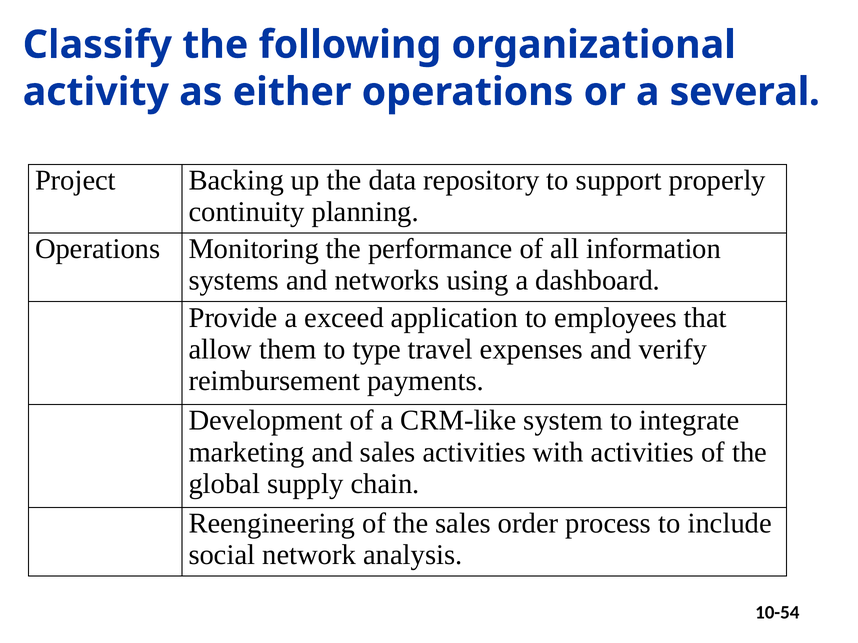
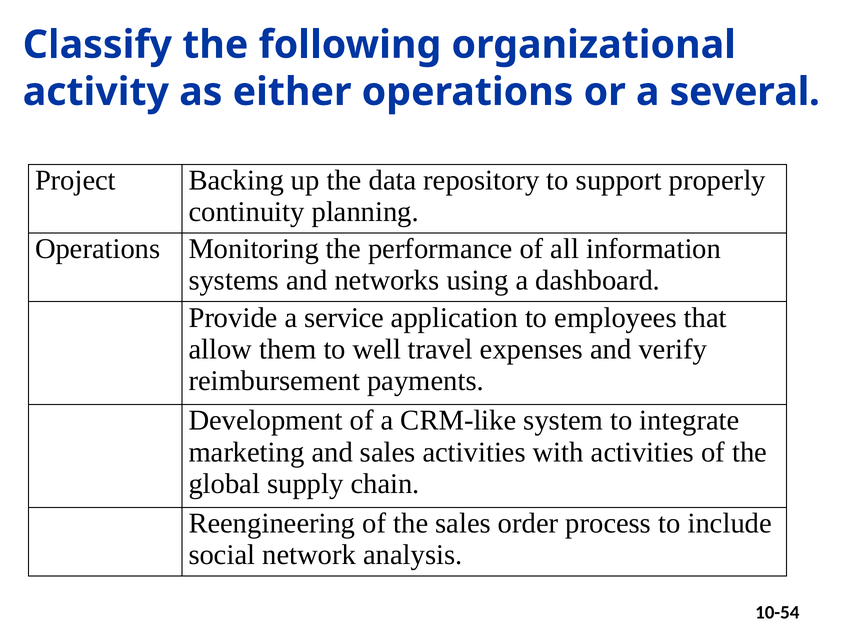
exceed: exceed -> service (344, 318)
type: type -> well (377, 349)
